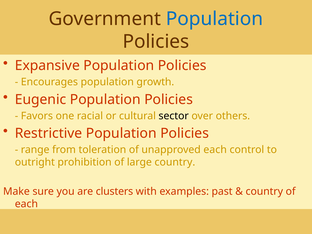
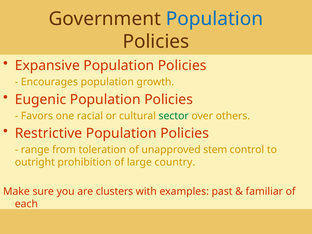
sector colour: black -> green (174, 116)
unapproved each: each -> stem (215, 150)
country: country -> familiar (264, 191)
